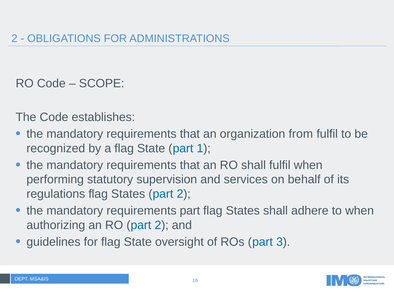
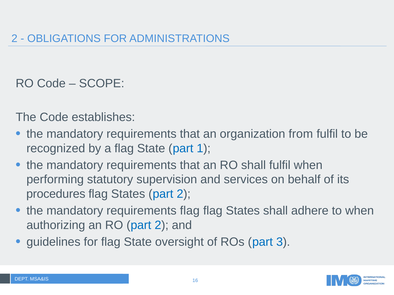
regulations: regulations -> procedures (56, 194)
requirements part: part -> flag (190, 211)
